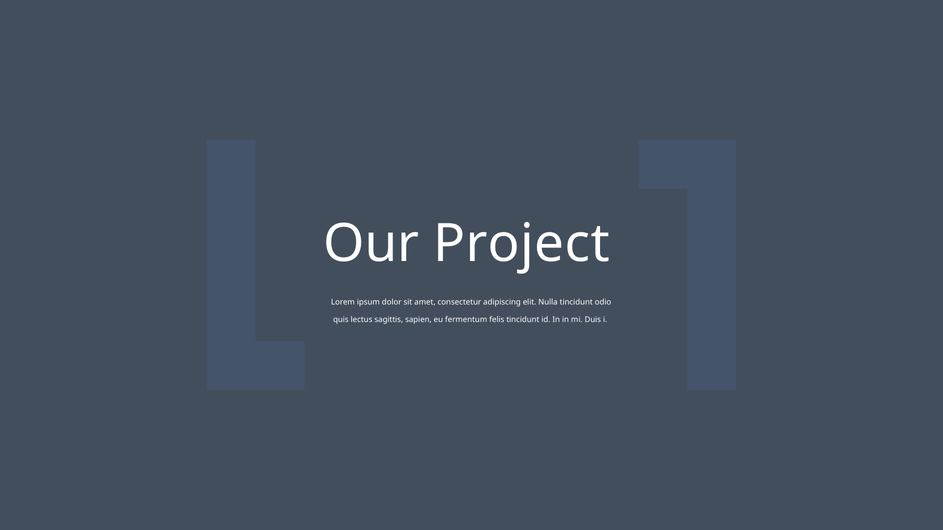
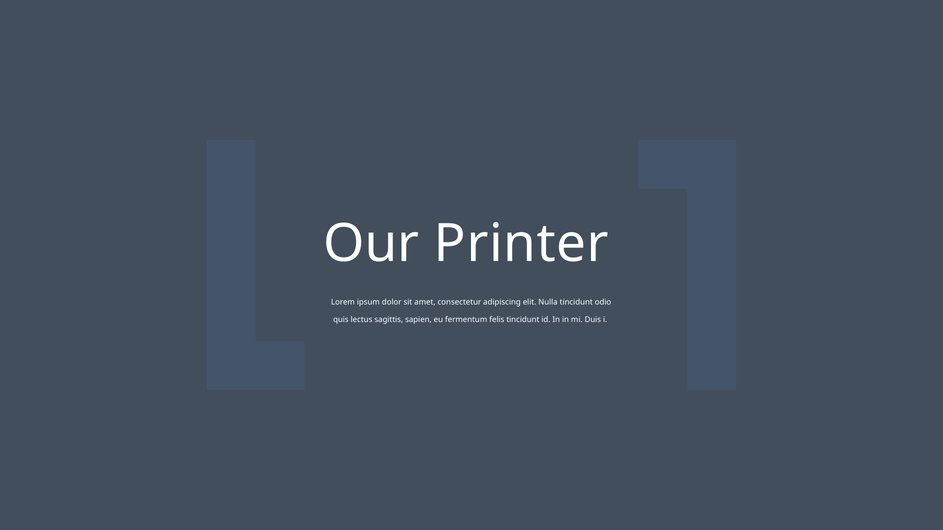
Project: Project -> Printer (521, 244)
